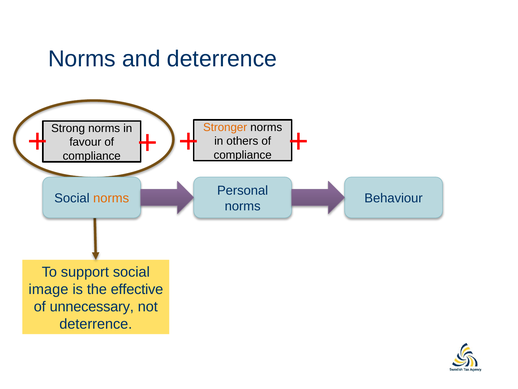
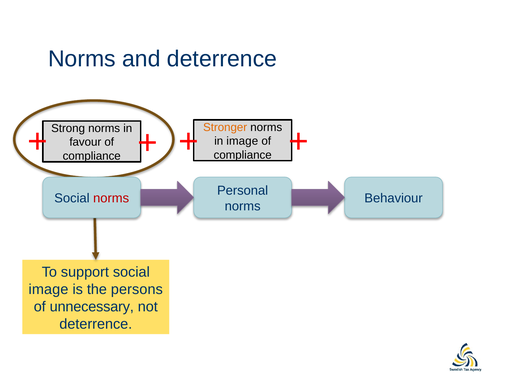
in others: others -> image (242, 141)
norms colour: orange -> red (111, 198)
effective: effective -> persons (137, 289)
